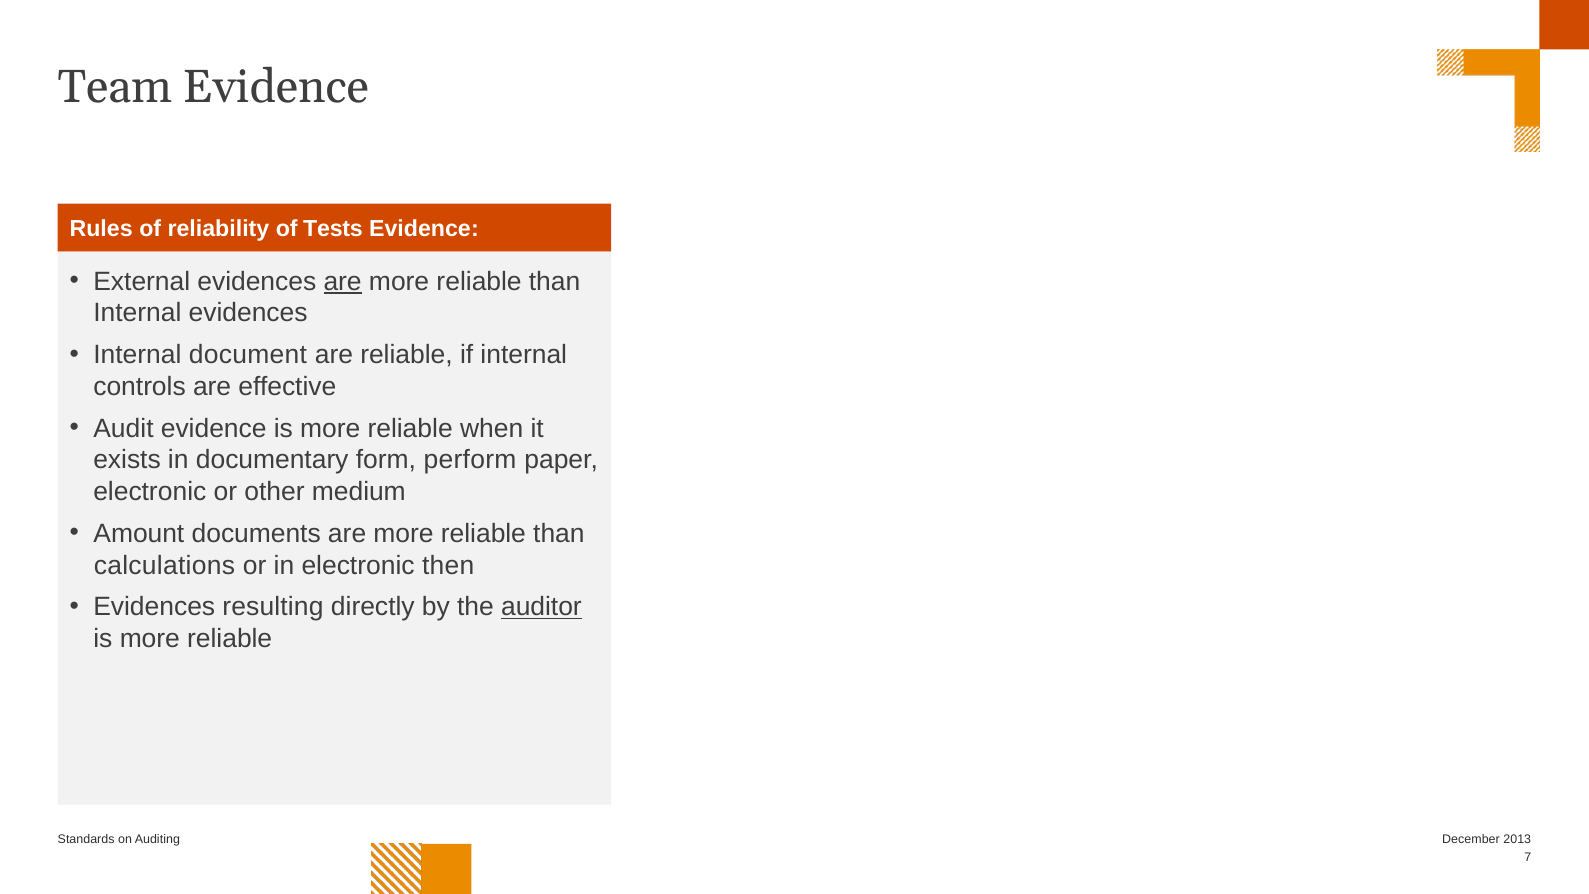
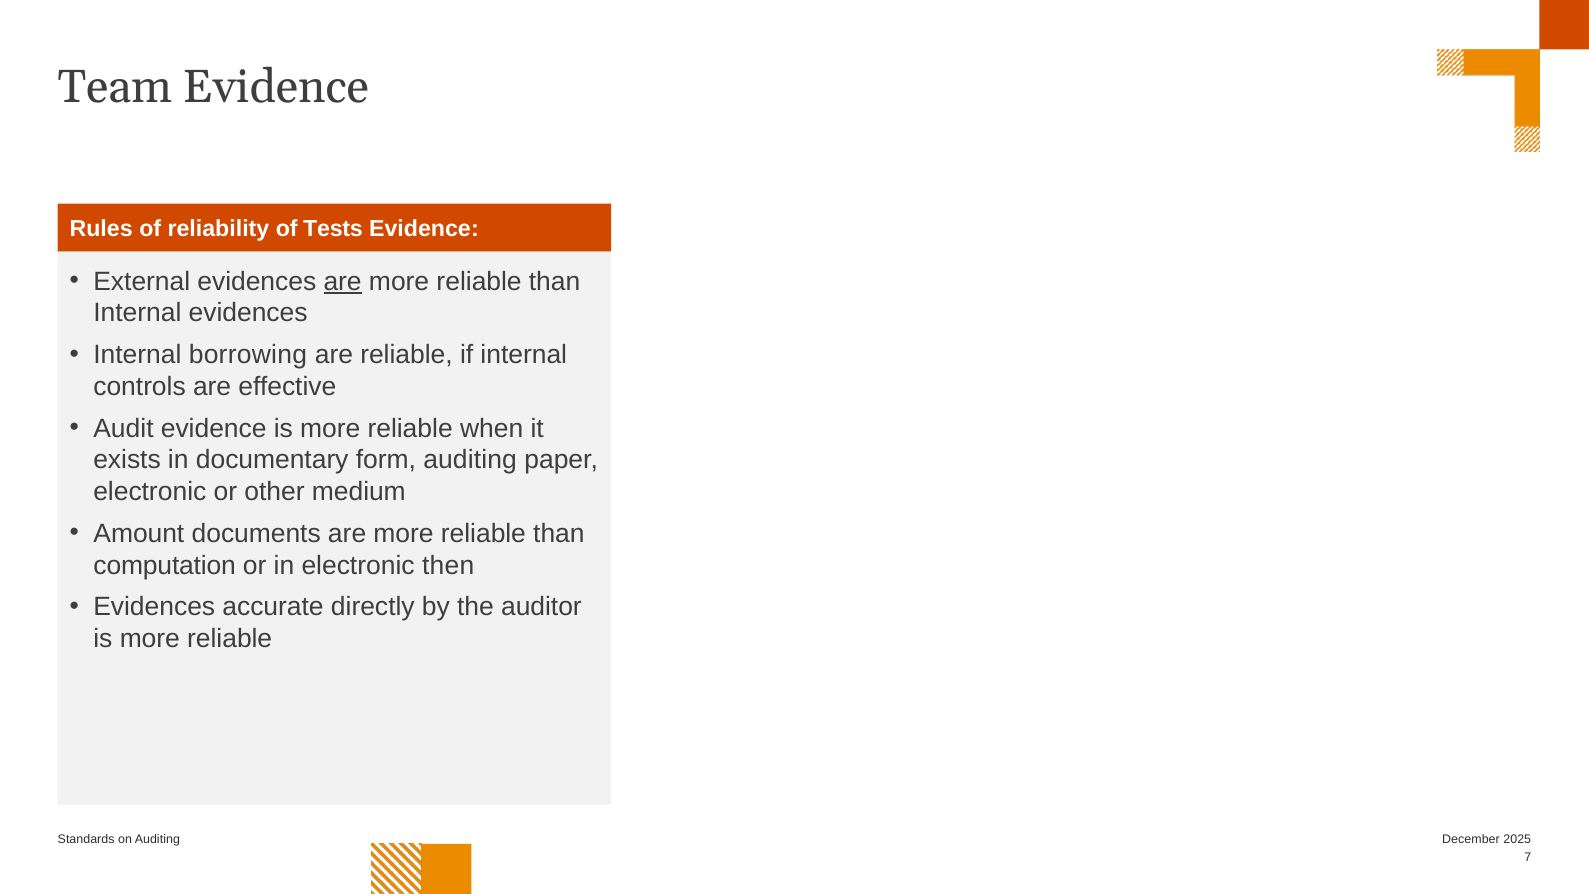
document: document -> borrowing (248, 355)
form perform: perform -> auditing (470, 460)
calculations: calculations -> computation (165, 565)
resulting: resulting -> accurate (273, 607)
auditor underline: present -> none (541, 607)
2013: 2013 -> 2025 (1517, 839)
